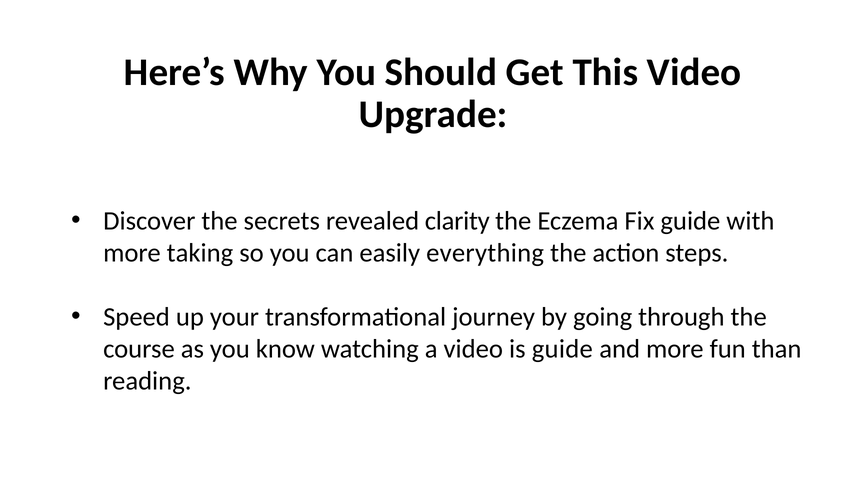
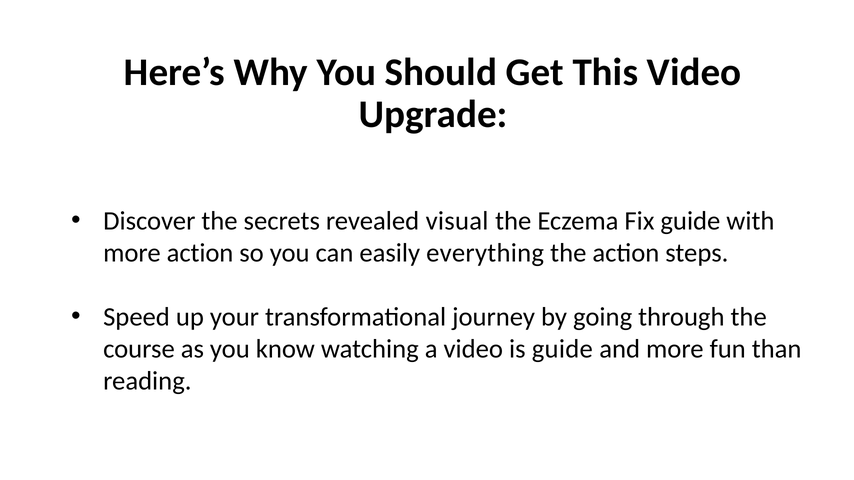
clarity: clarity -> visual (457, 221)
more taking: taking -> action (200, 253)
